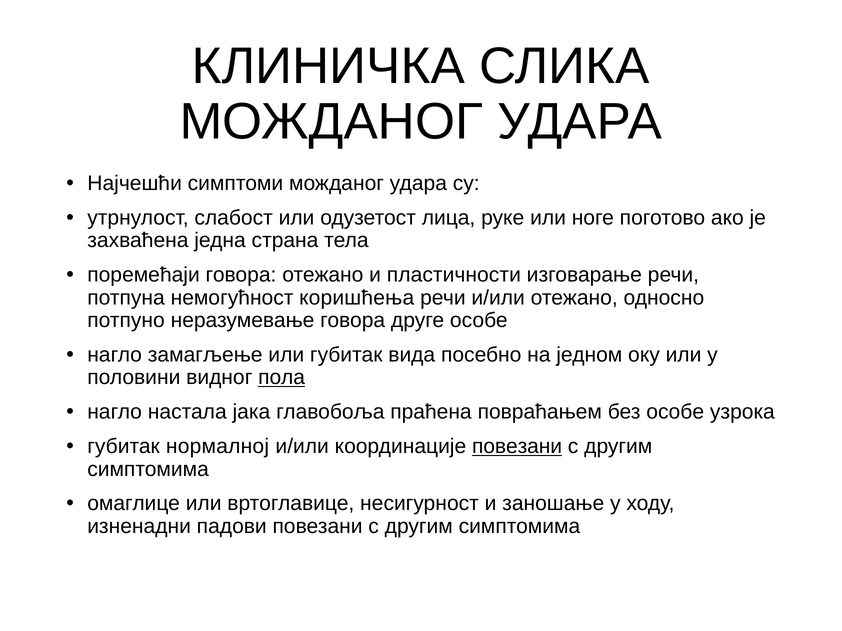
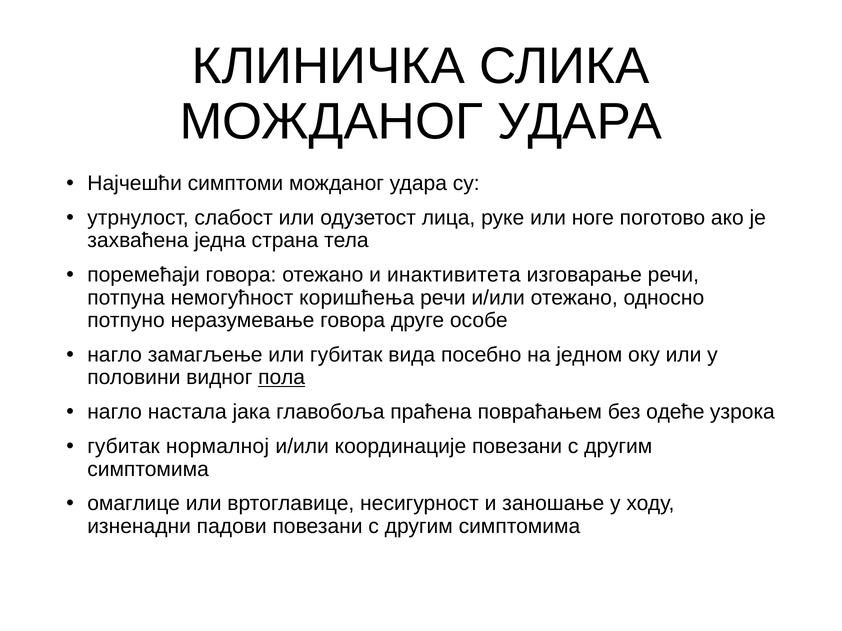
пластичности: пластичности -> инактивитета (454, 275)
без особе: особе -> одеће (675, 412)
повезани underline: present -> none (517, 447)
